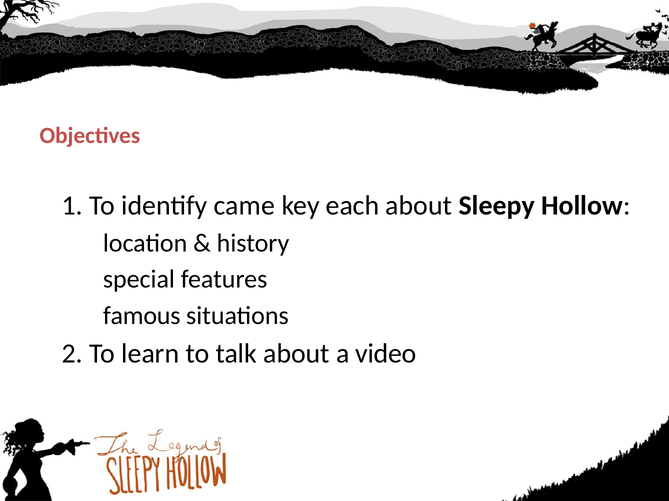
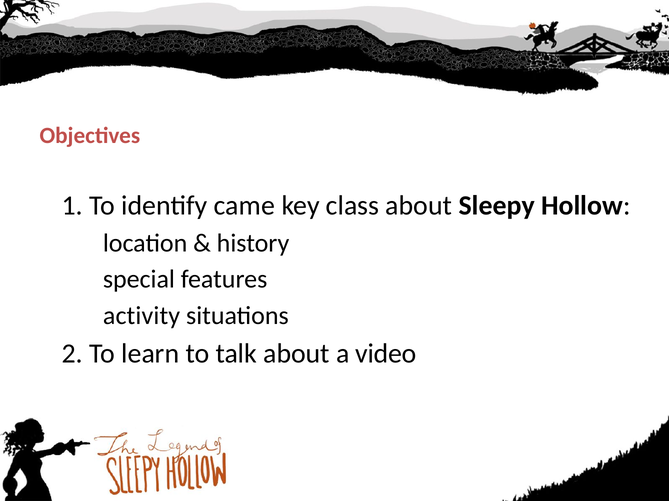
each: each -> class (353, 206)
famous: famous -> activity (142, 316)
